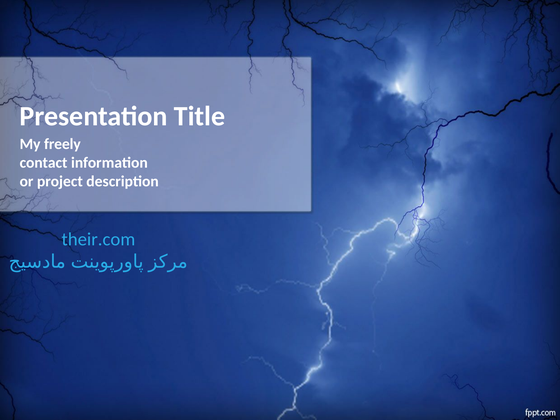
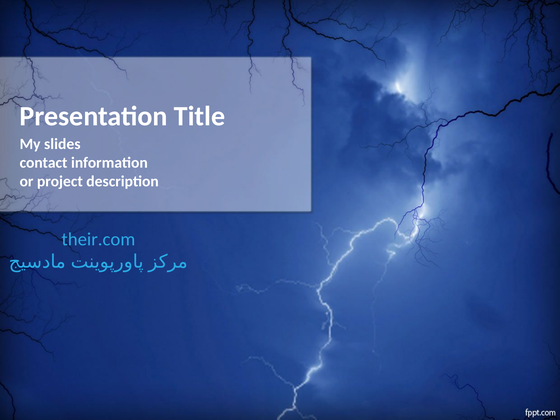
freely: freely -> slides (62, 144)
